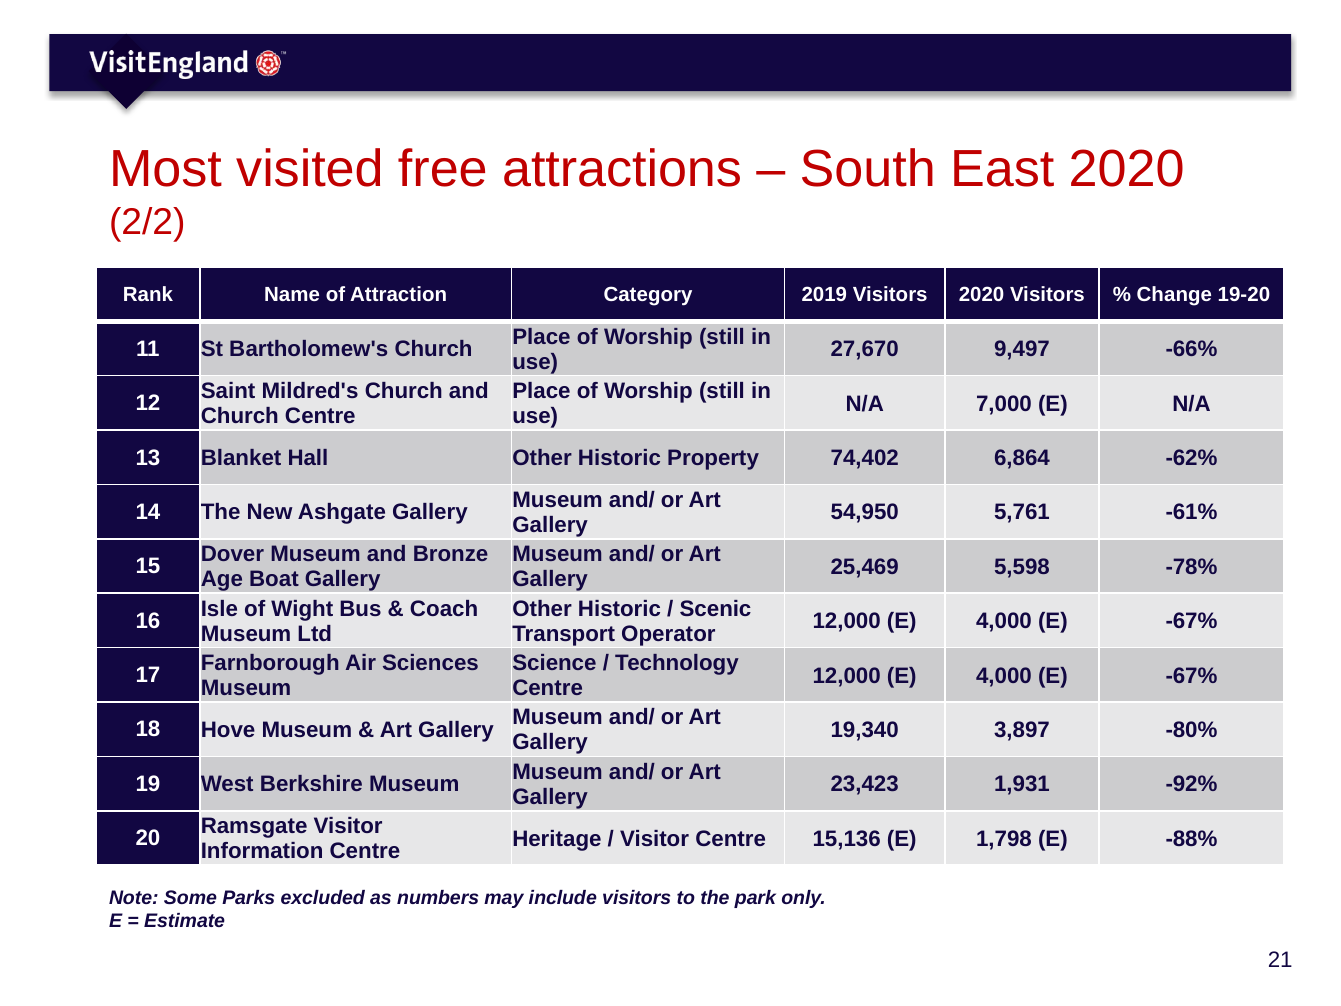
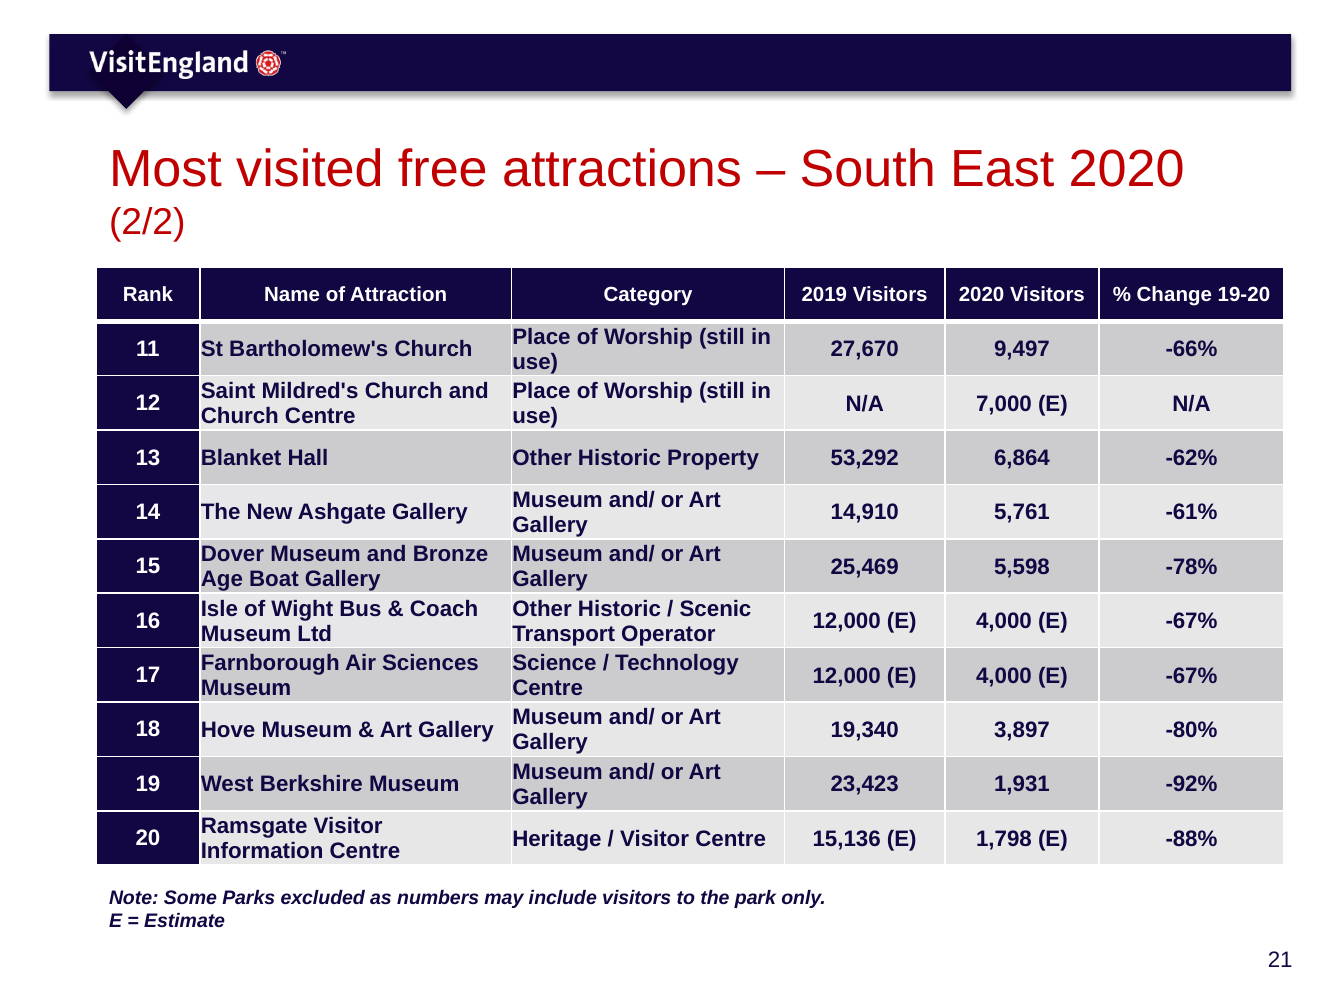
74,402: 74,402 -> 53,292 (865, 458)
54,950: 54,950 -> 14,910 (865, 512)
